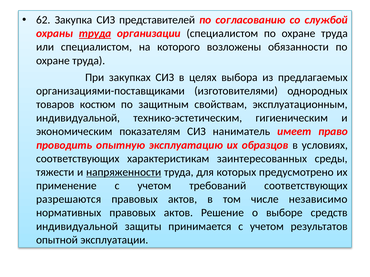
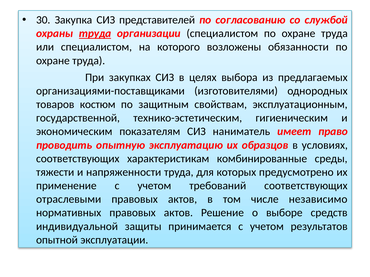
62: 62 -> 30 (43, 20)
индивидуальной: индивидуальной -> государственной (78, 118)
заинтересованных: заинтересованных -> комбинированные (262, 159)
напряженности underline: present -> none (124, 172)
разрешаются: разрешаются -> отраслевыми (69, 200)
